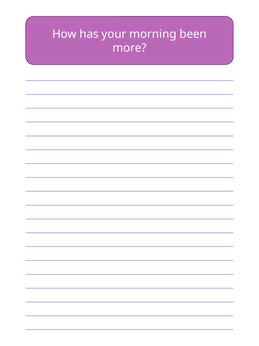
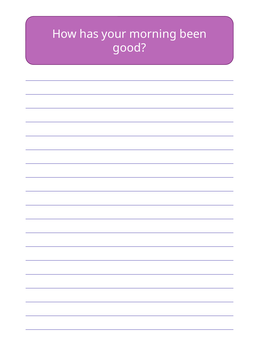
more: more -> good (129, 48)
